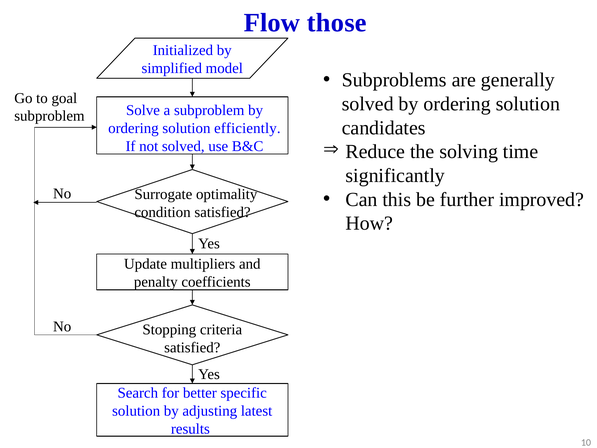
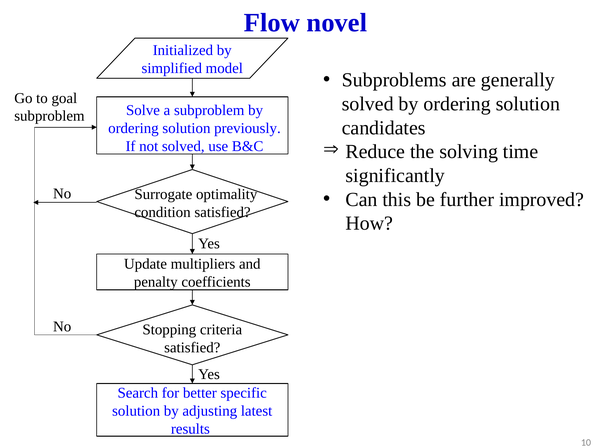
those: those -> novel (337, 23)
efficiently: efficiently -> previously (247, 128)
